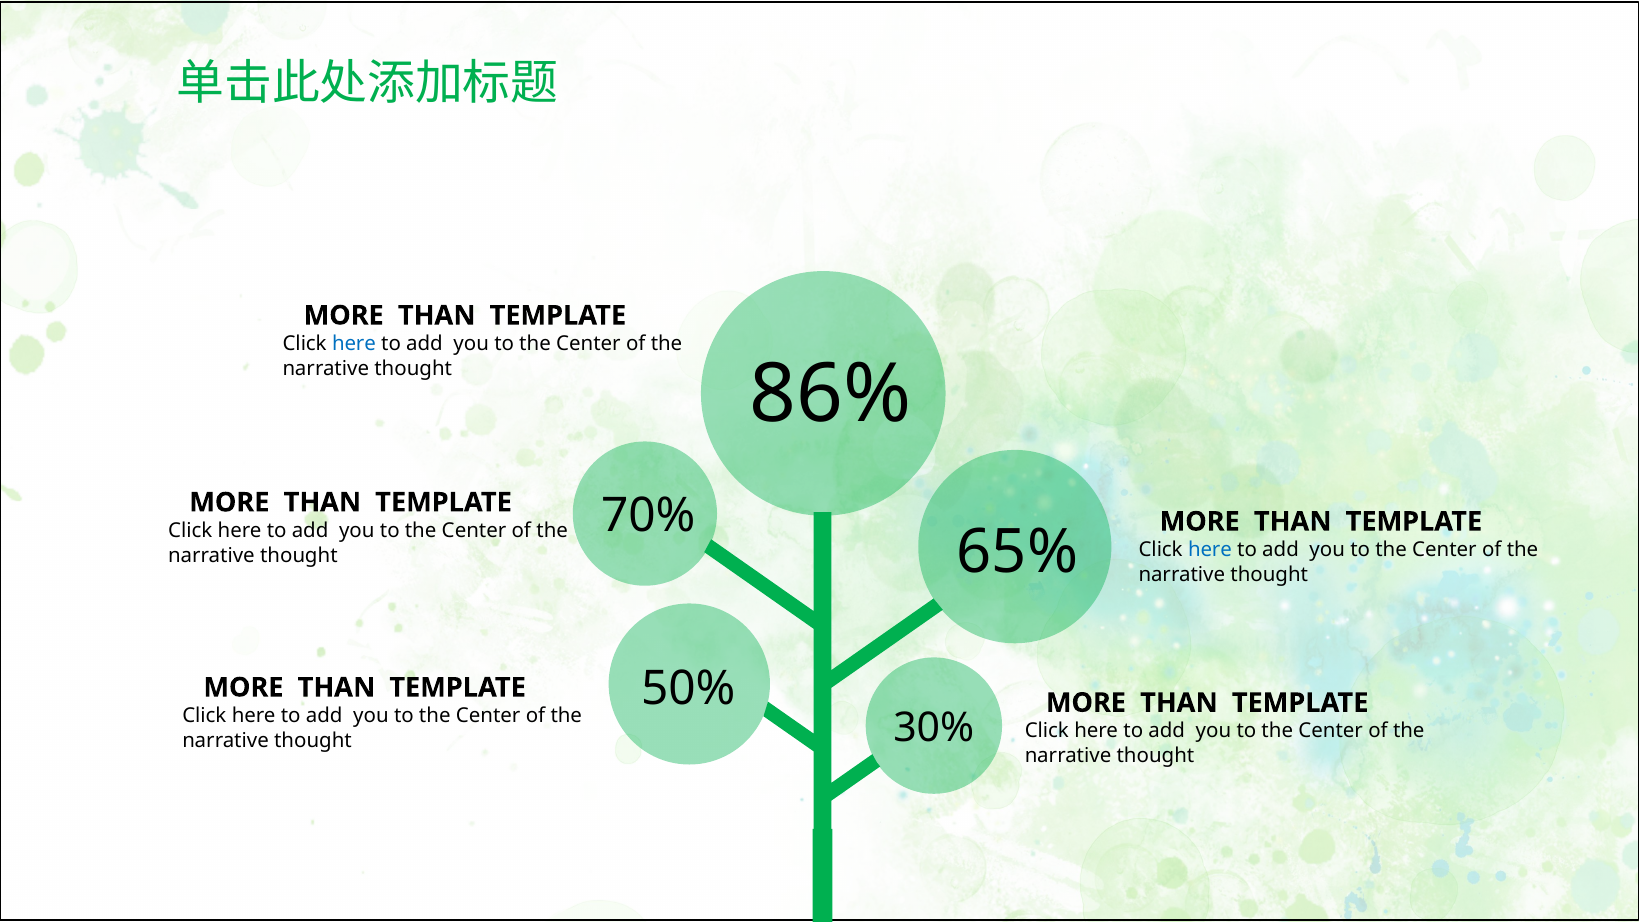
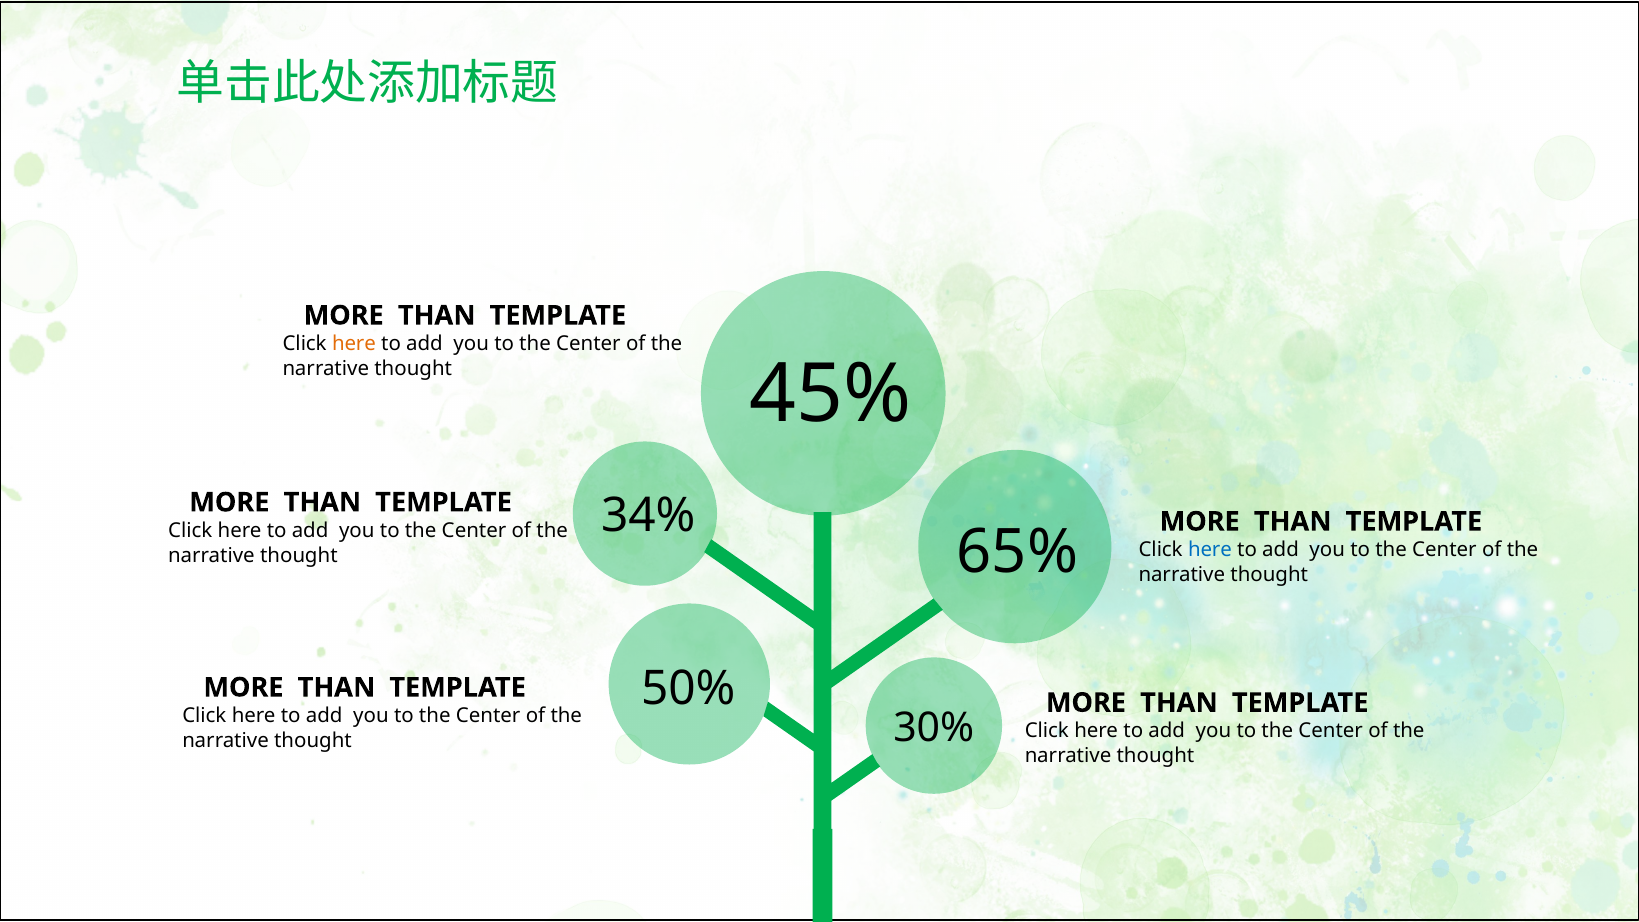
here colour: blue -> orange (354, 344)
86%: 86% -> 45% (830, 395)
70%: 70% -> 34% (648, 516)
